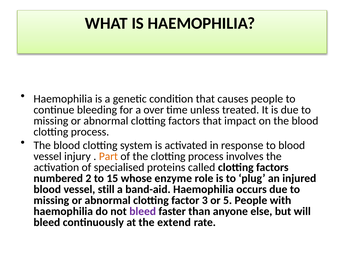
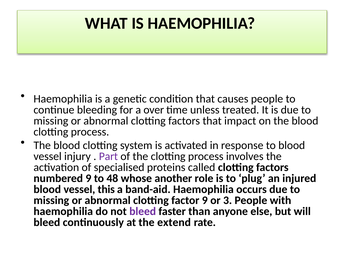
Part colour: orange -> purple (108, 156)
numbered 2: 2 -> 9 (88, 178)
15: 15 -> 48 (112, 178)
enzyme: enzyme -> another (173, 178)
still: still -> this (106, 189)
factor 3: 3 -> 9 (205, 200)
5: 5 -> 3 (228, 200)
